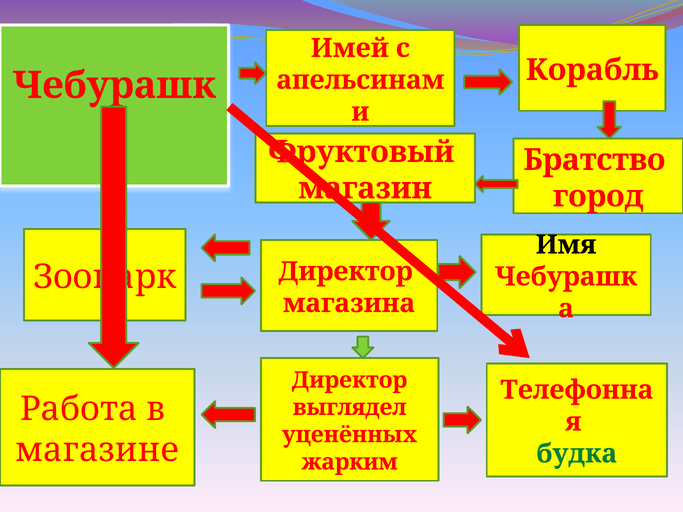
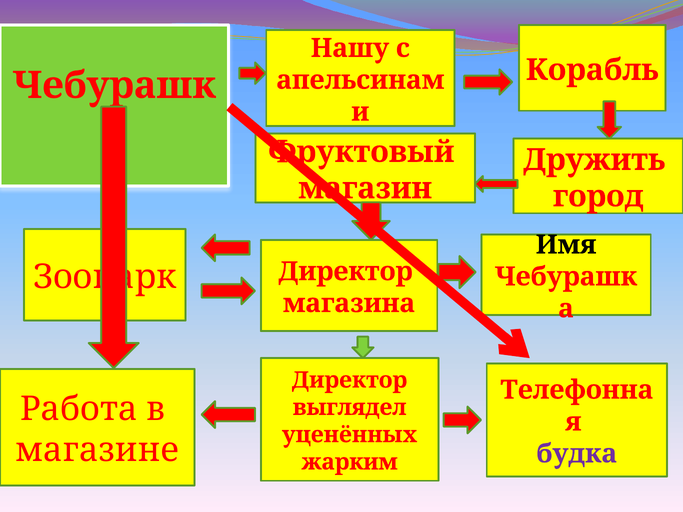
Имей: Имей -> Нашу (350, 48)
Братство: Братство -> Дружить (594, 160)
будка colour: green -> purple (577, 454)
